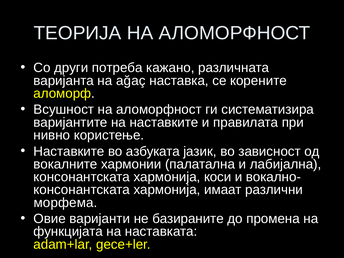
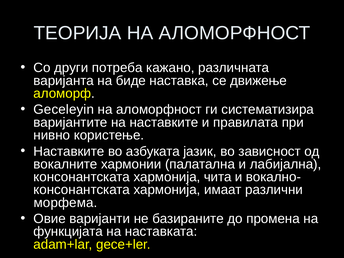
ağaç: ağaç -> биде (131, 81)
корените: корените -> движење (259, 81)
Всушност: Всушност -> Geceleyin (64, 110)
коси: коси -> чита (218, 177)
